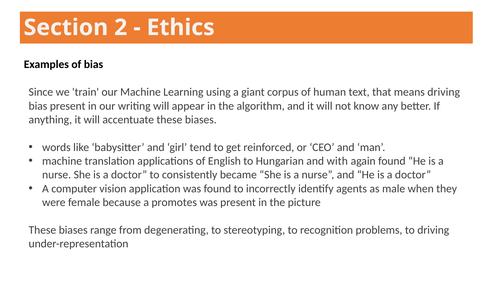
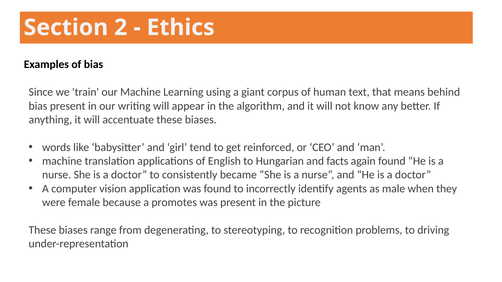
means driving: driving -> behind (444, 92)
with: with -> facts (337, 161)
